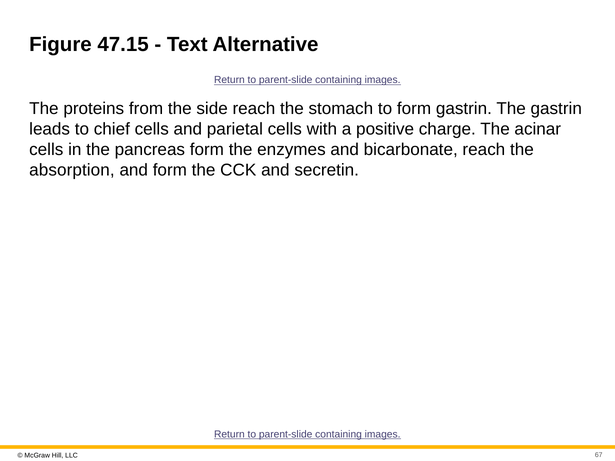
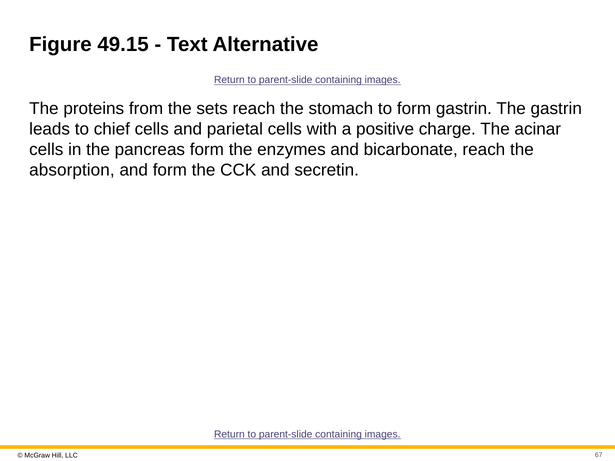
47.15: 47.15 -> 49.15 (123, 45)
side: side -> sets (212, 108)
